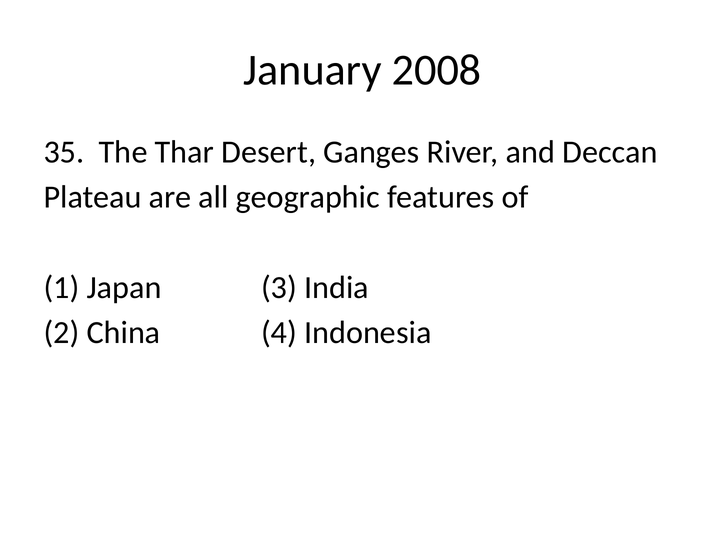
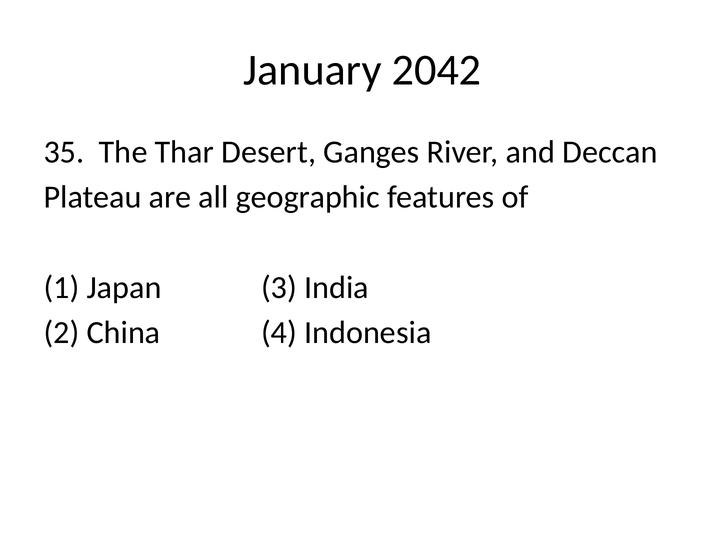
2008: 2008 -> 2042 (437, 70)
